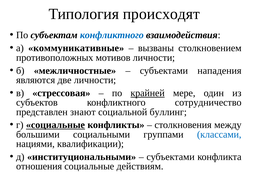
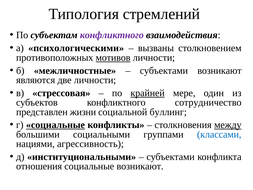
происходят: происходят -> стремлений (161, 14)
конфликтного colour: blue -> purple (112, 35)
коммуникативные: коммуникативные -> психологическими (76, 48)
мотивов underline: none -> present (113, 58)
субъектами нападения: нападения -> возникают (220, 70)
знают: знают -> жизни (83, 112)
между underline: none -> present (228, 125)
квалификации: квалификации -> агрессивность (90, 144)
социальные действиям: действиям -> возникают (140, 166)
